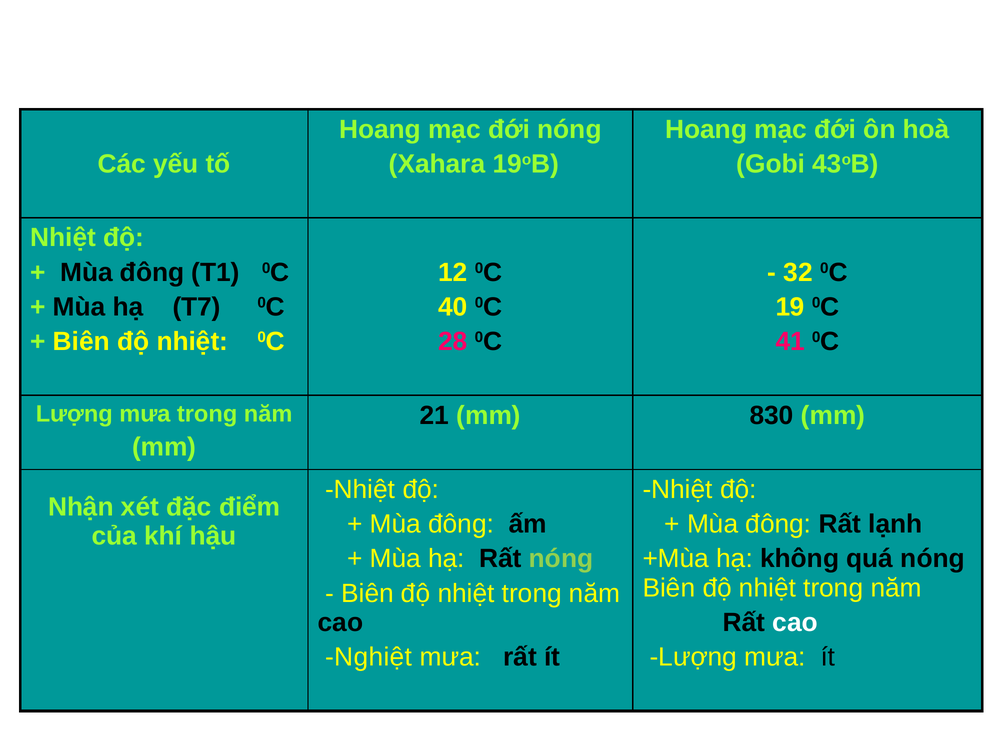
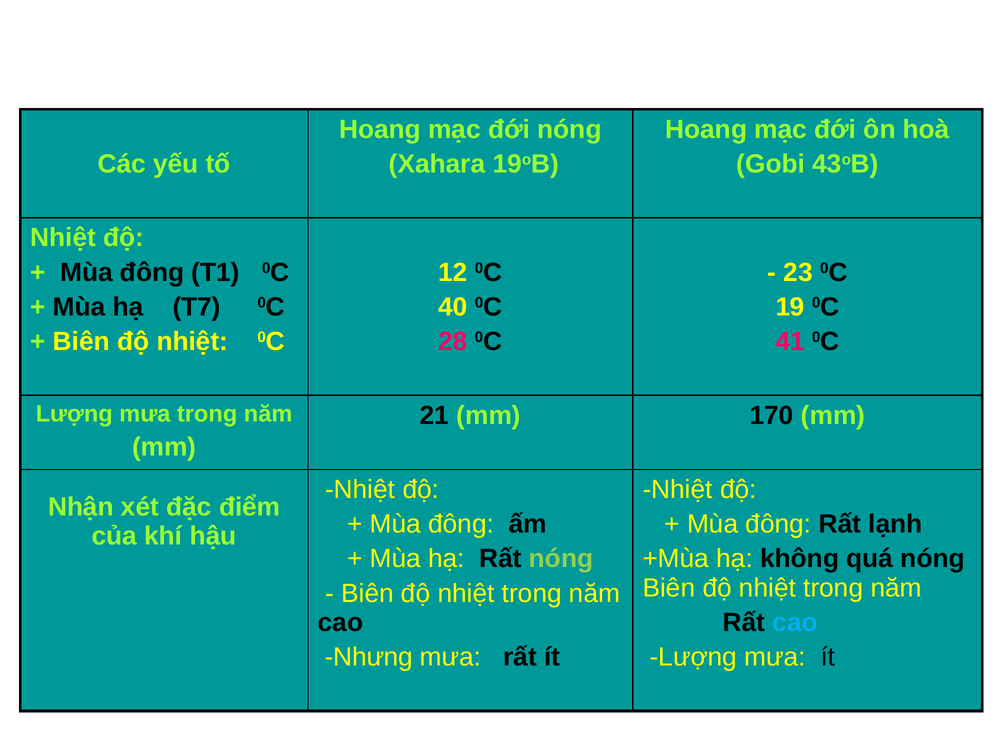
32: 32 -> 23 (798, 272)
830: 830 -> 170 (772, 415)
cao colour: white -> light blue (795, 623)
Nghiệt: Nghiệt -> Nhưng (369, 657)
